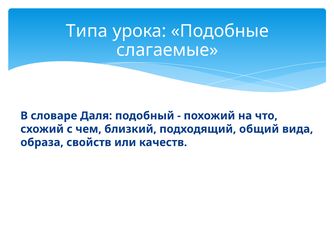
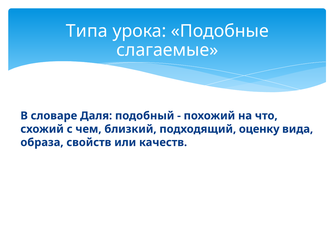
общий: общий -> оценку (259, 129)
